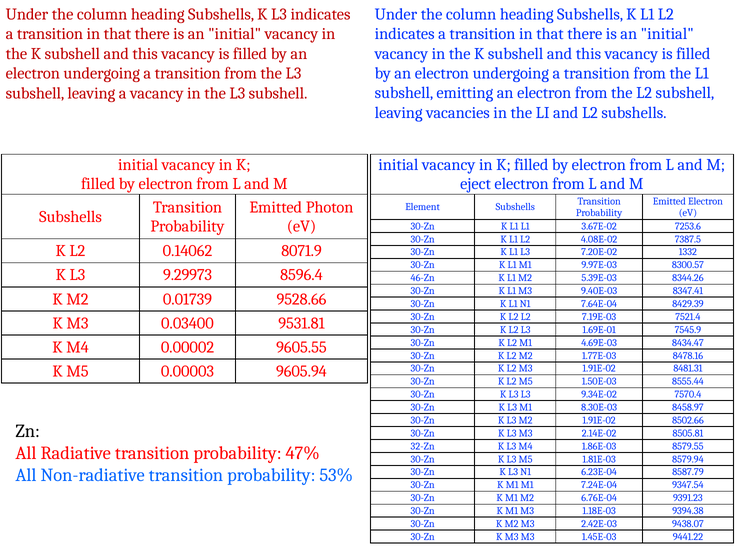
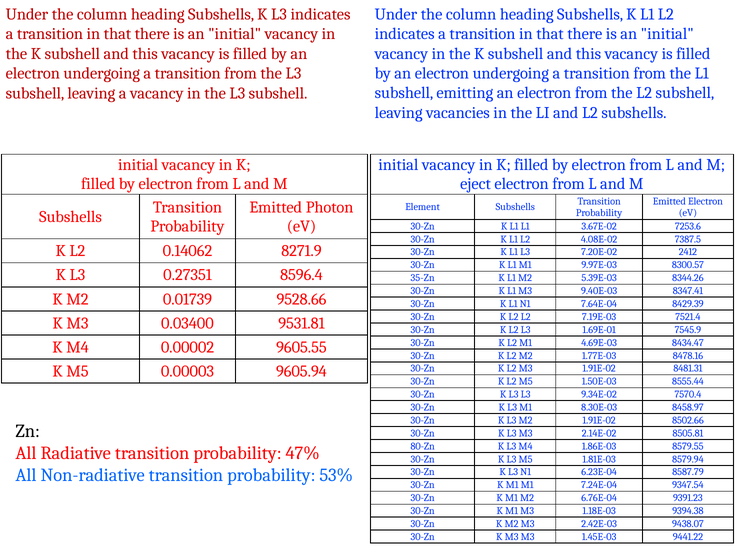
8071.9: 8071.9 -> 8271.9 (301, 251)
1332: 1332 -> 2412 (688, 252)
9.29973: 9.29973 -> 0.27351 (187, 275)
46-Zn: 46-Zn -> 35-Zn (423, 278)
32-Zn: 32-Zn -> 80-Zn (423, 446)
